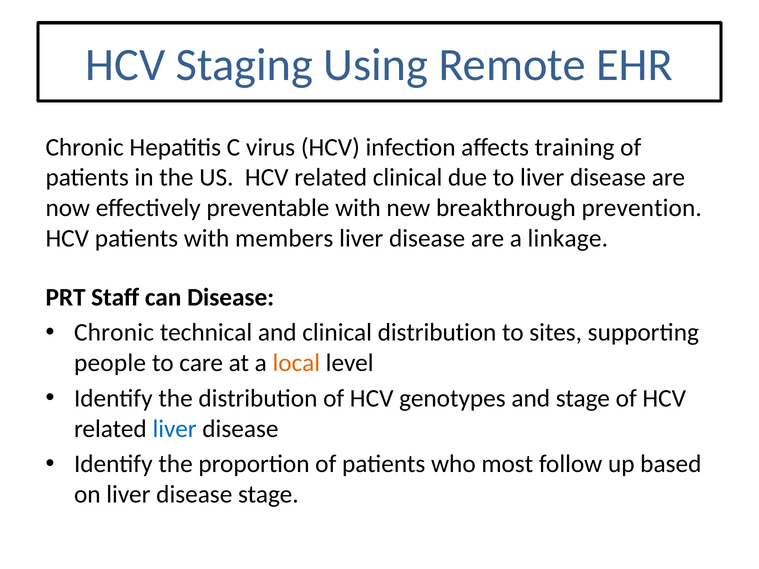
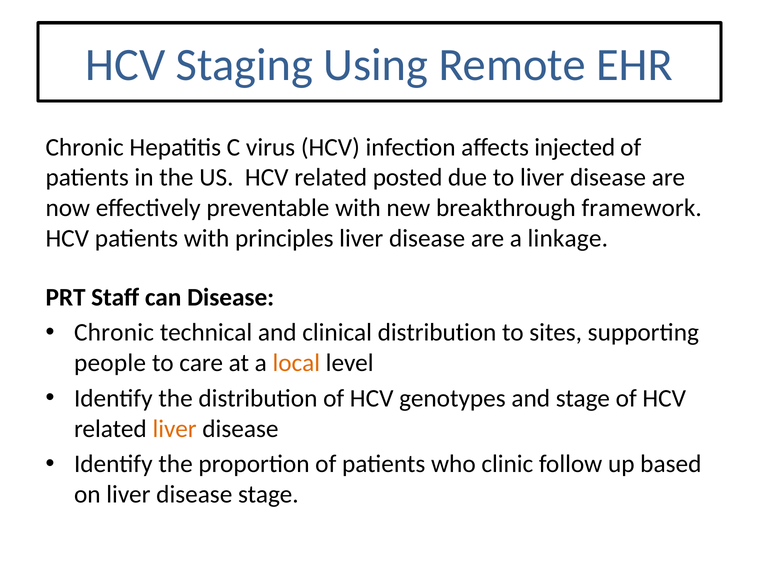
training: training -> injected (575, 147)
related clinical: clinical -> posted (408, 178)
prevention: prevention -> framework (642, 208)
members: members -> principles (284, 238)
liver colour: blue -> orange (175, 429)
most: most -> clinic (507, 464)
